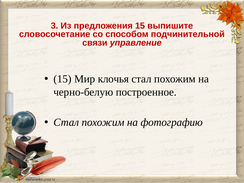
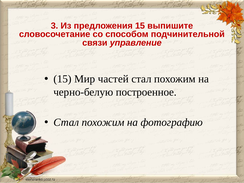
клочья: клочья -> частей (113, 79)
